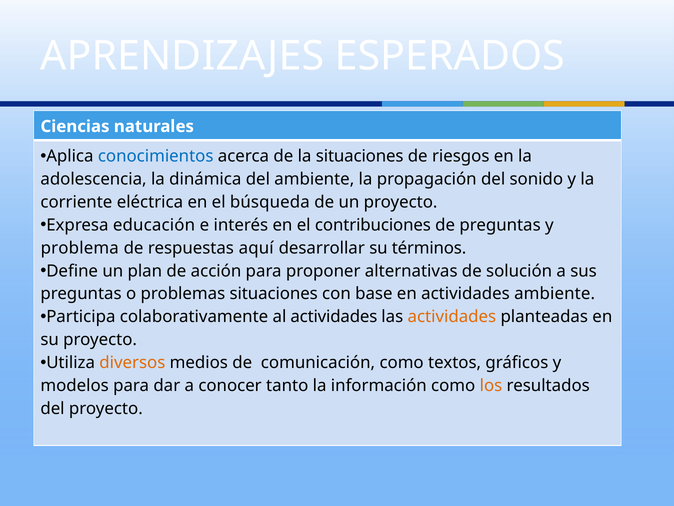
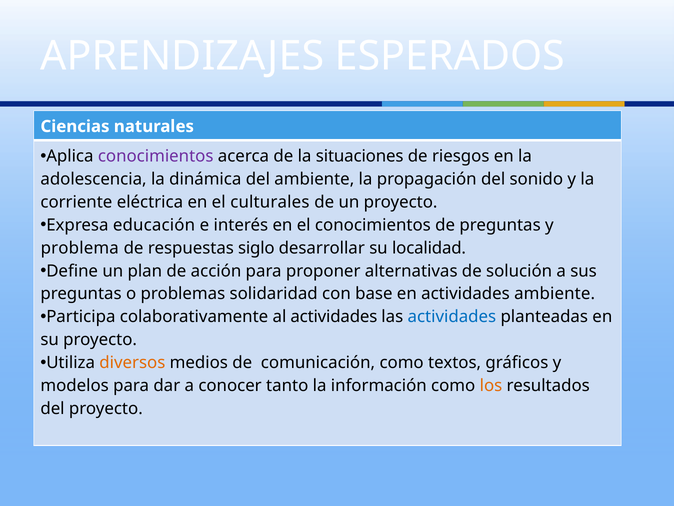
conocimientos colour: blue -> purple (156, 156)
búsqueda: búsqueda -> culturales (270, 202)
el contribuciones: contribuciones -> conocimientos (373, 225)
aquí: aquí -> siglo (256, 248)
términos: términos -> localidad (429, 248)
problemas situaciones: situaciones -> solidaridad (274, 294)
actividades colour: orange -> blue (452, 317)
